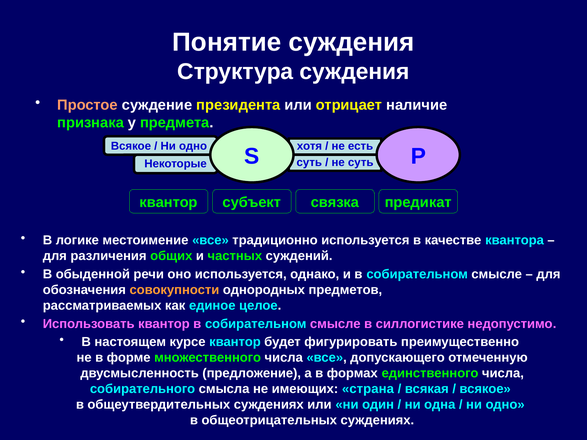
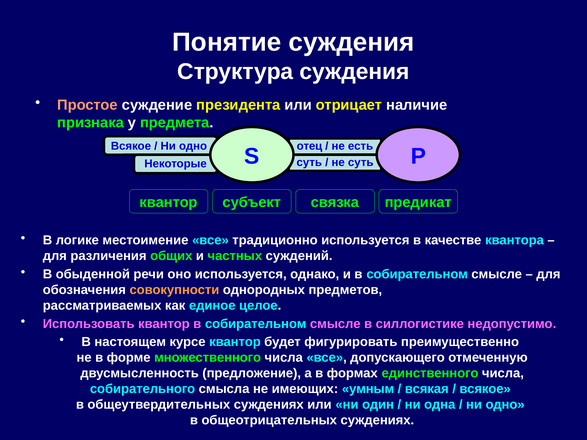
хотя: хотя -> отец (309, 146)
страна: страна -> умным (368, 389)
